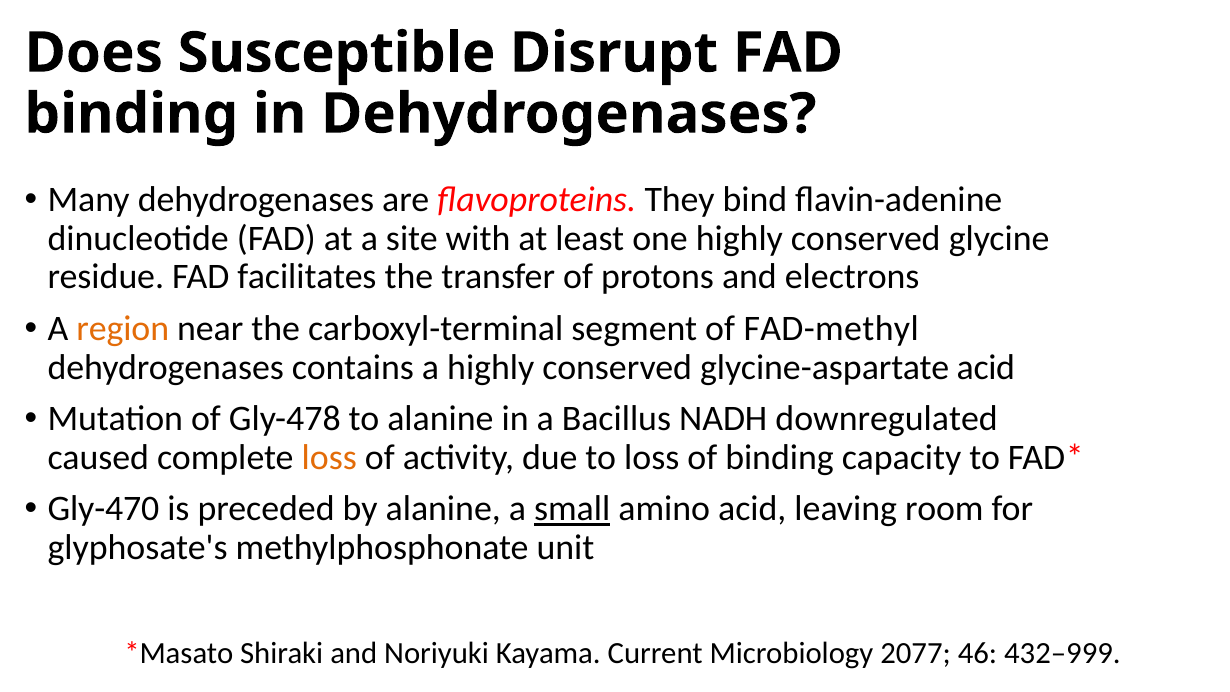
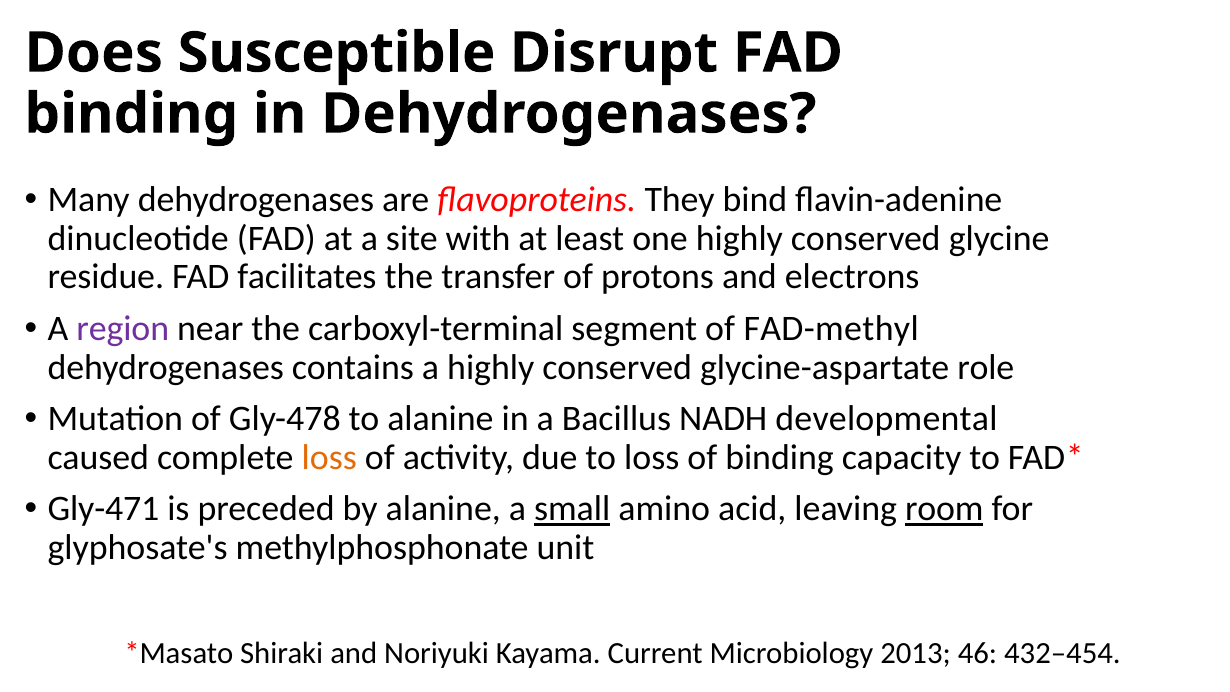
region colour: orange -> purple (123, 329)
glycine-aspartate acid: acid -> role (986, 367)
downregulated: downregulated -> developmental (886, 419)
Gly-470: Gly-470 -> Gly-471 (104, 509)
room underline: none -> present (944, 509)
2077: 2077 -> 2013 (916, 653)
432–999: 432–999 -> 432–454 (1062, 653)
